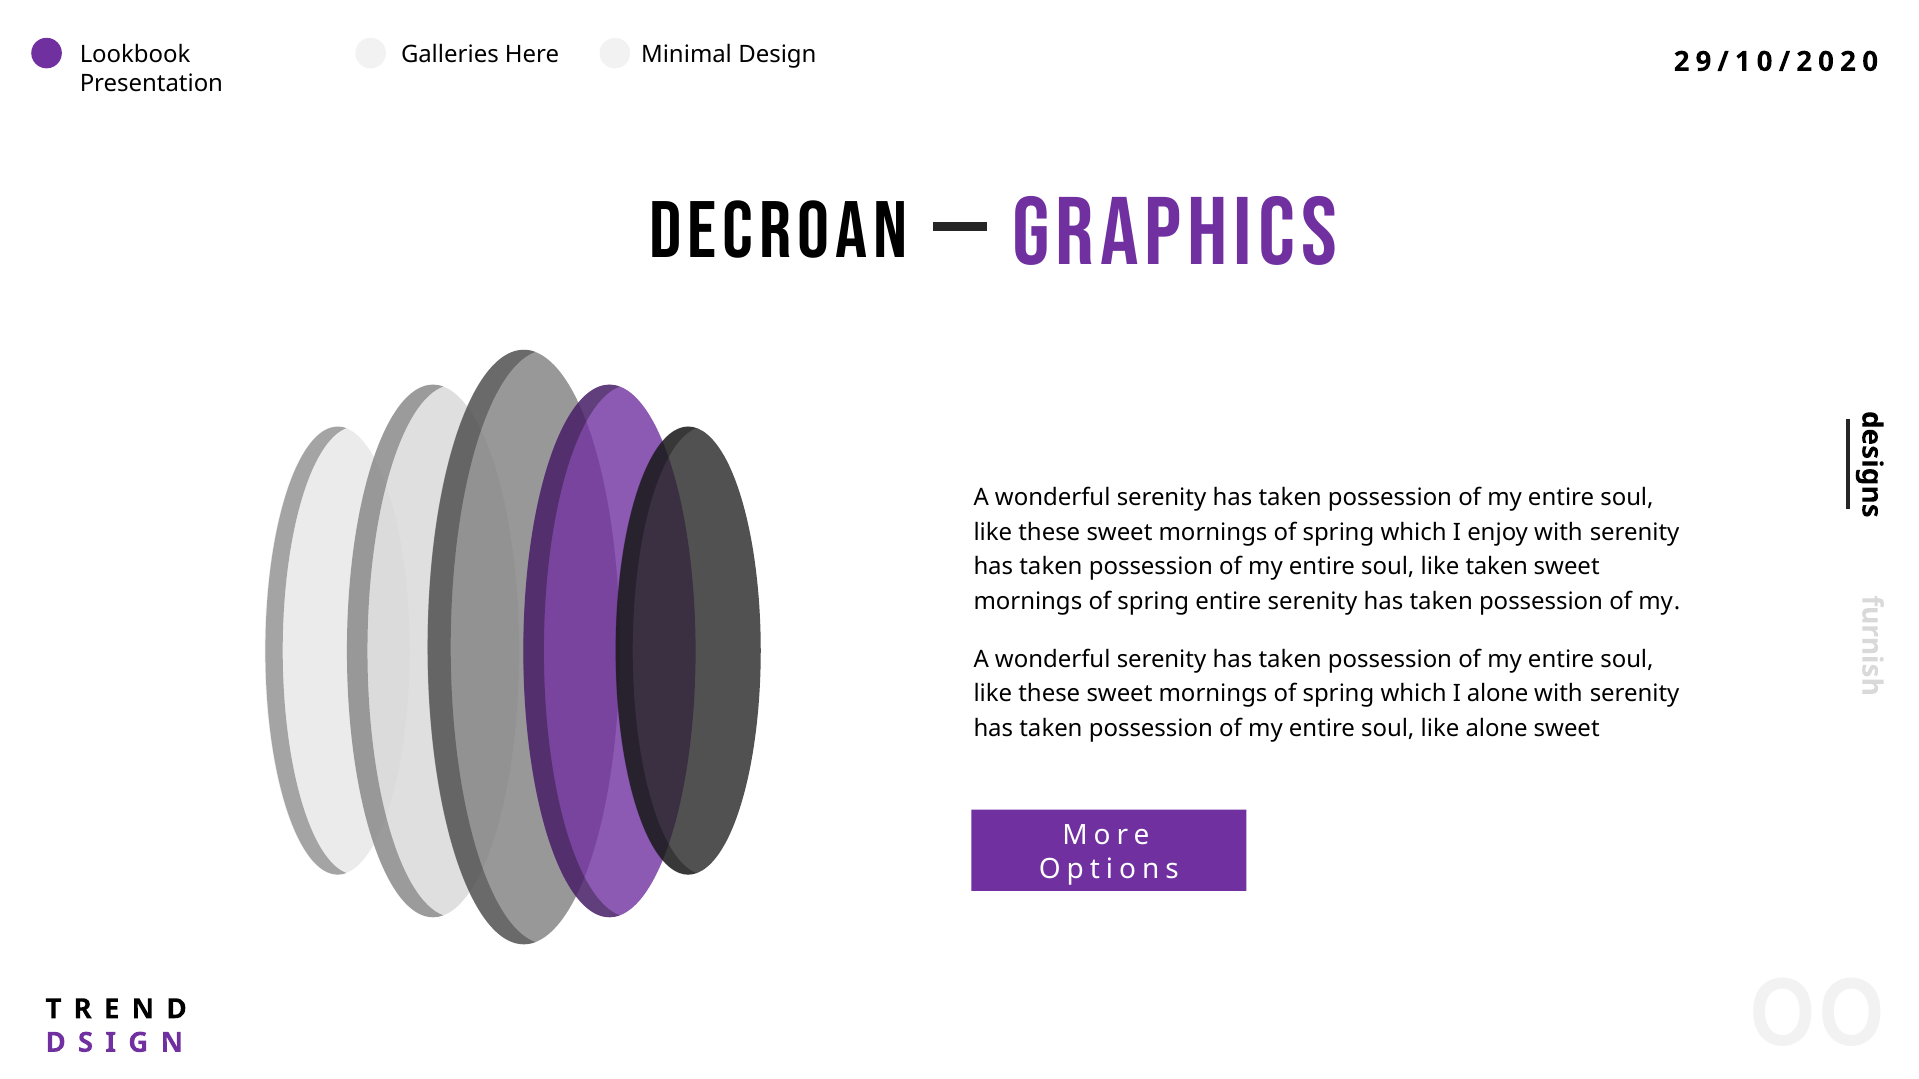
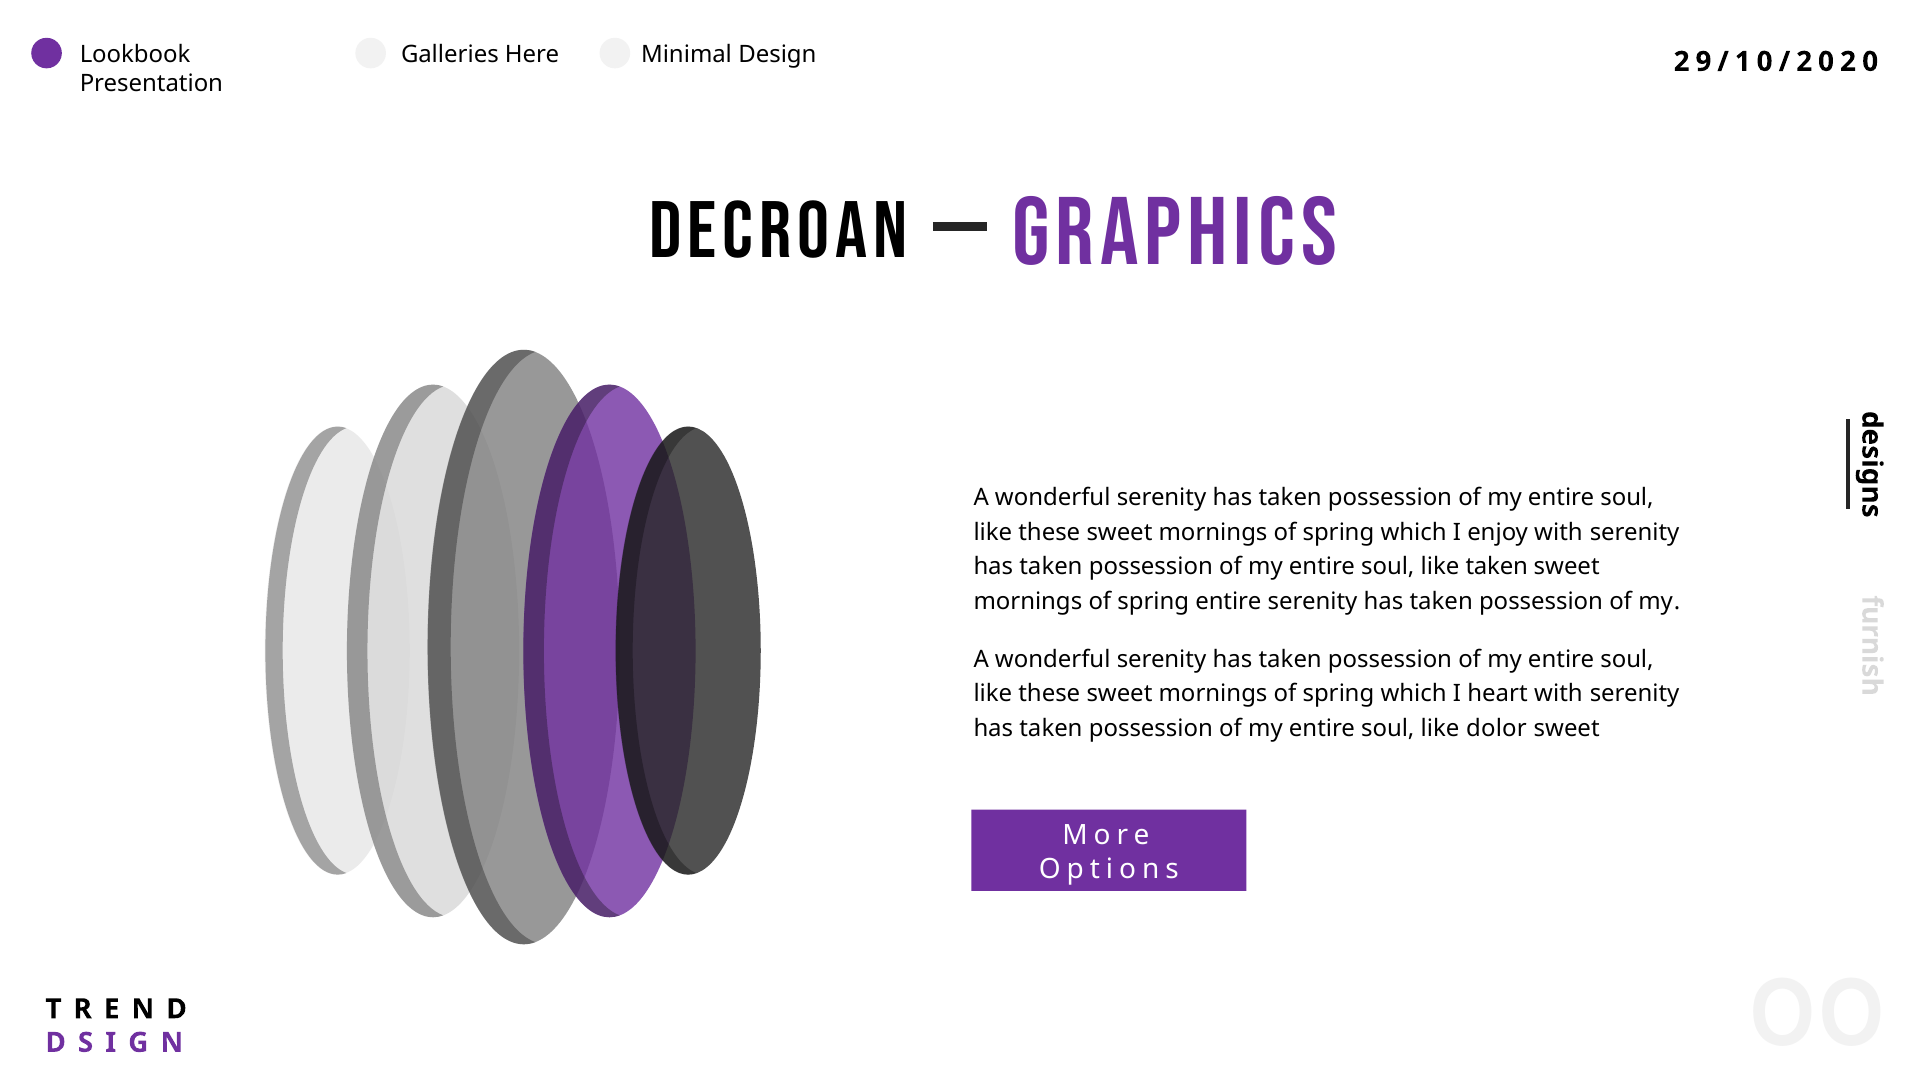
I alone: alone -> heart (1498, 694)
like alone: alone -> dolor (1496, 729)
